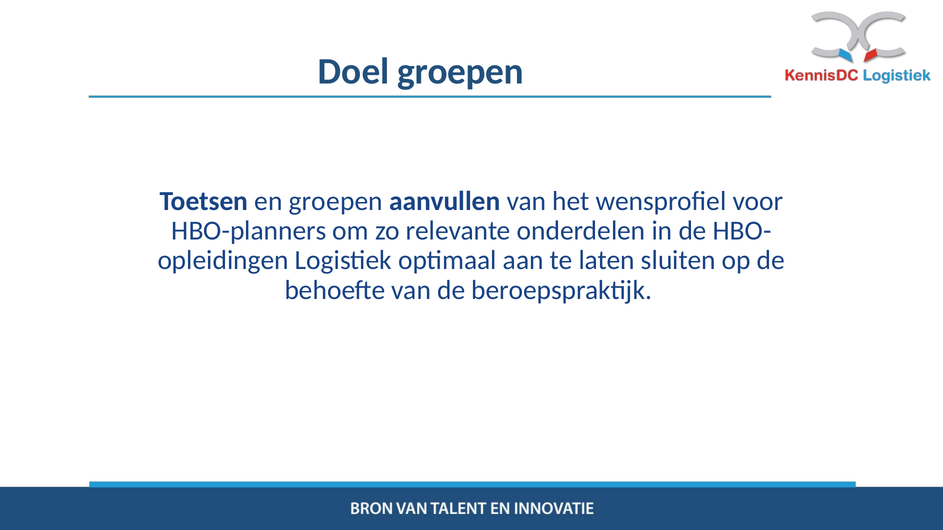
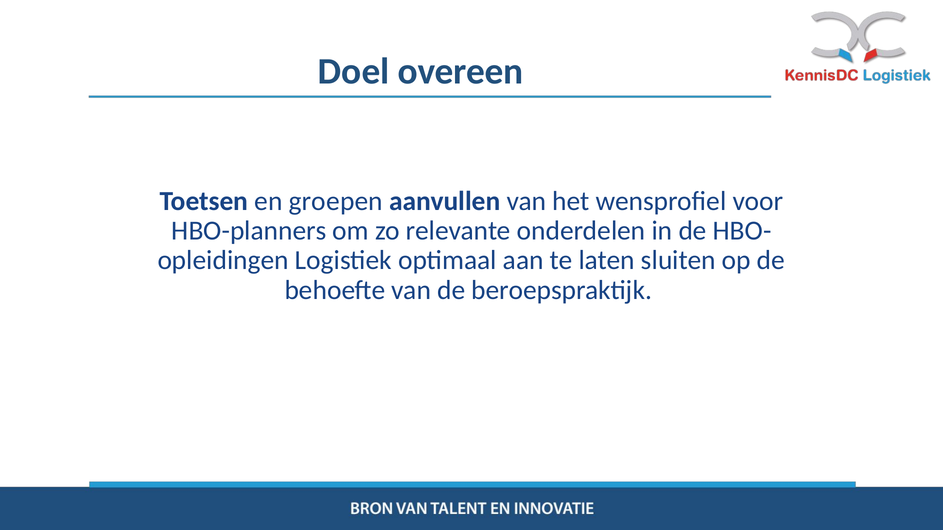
Doel groepen: groepen -> overeen (461, 72)
